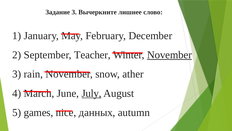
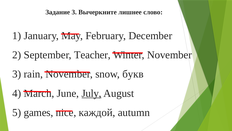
November underline: present -> none (169, 55)
ather: ather -> букв (133, 74)
данных: данных -> каждой (97, 112)
